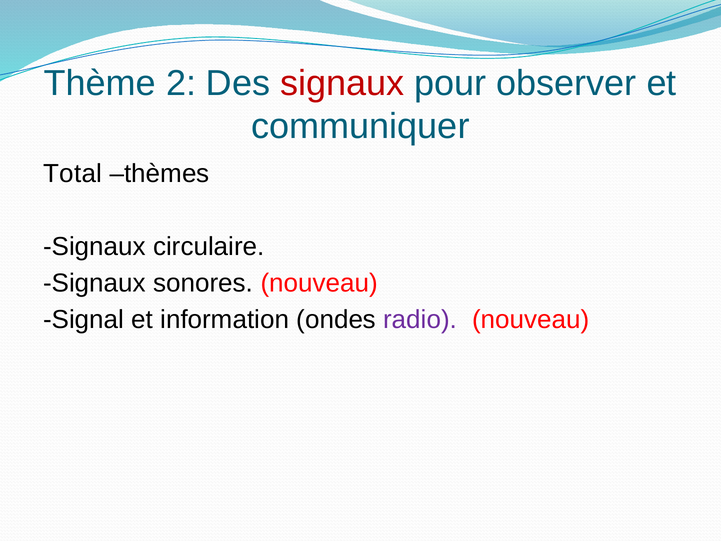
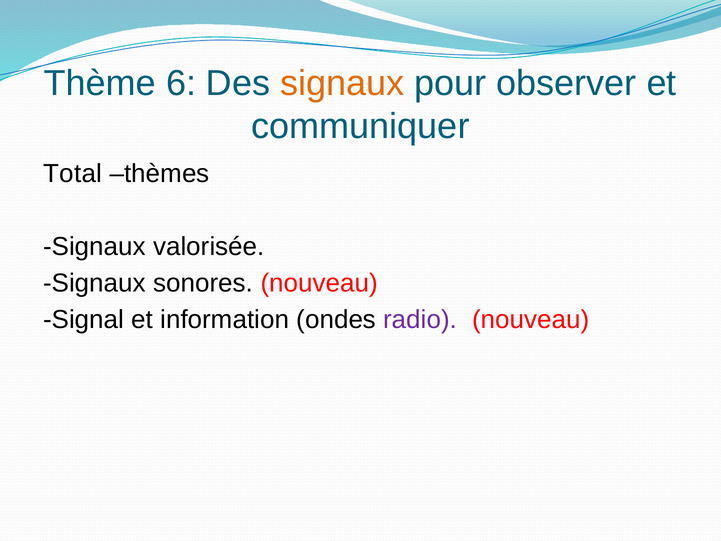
2: 2 -> 6 (181, 83)
signaux colour: red -> orange (342, 83)
circulaire: circulaire -> valorisée (209, 246)
